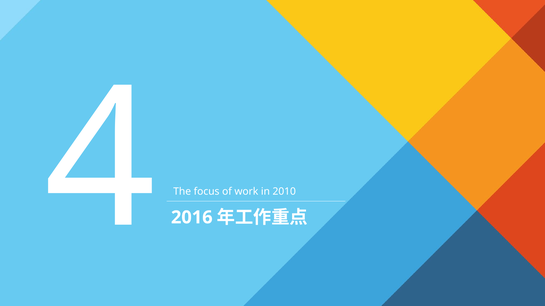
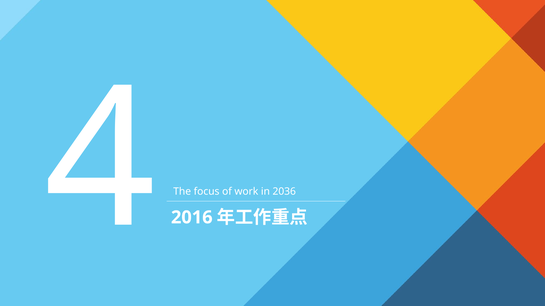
2010: 2010 -> 2036 (284, 192)
